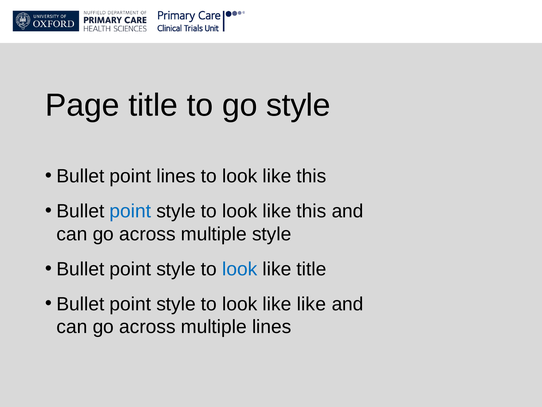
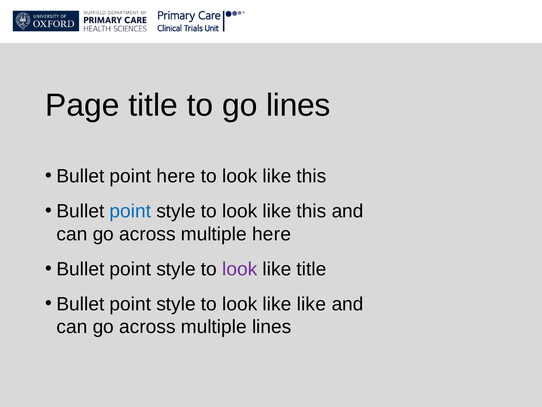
go style: style -> lines (298, 105)
point lines: lines -> here (176, 176)
multiple style: style -> here (272, 234)
look colour: blue -> purple (240, 269)
